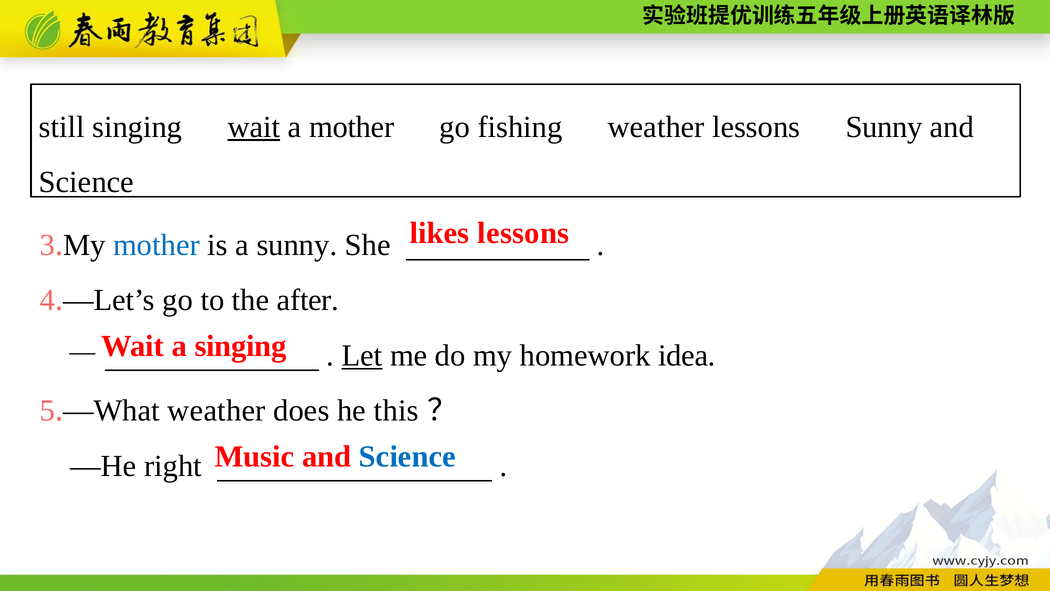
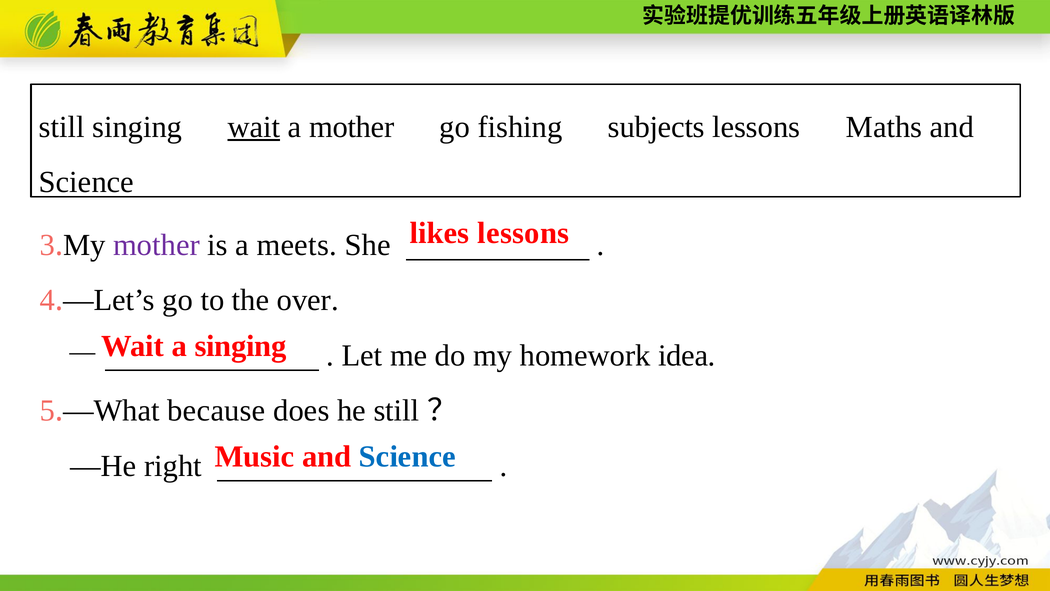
fishing weather: weather -> subjects (656, 127)
lessons Sunny: Sunny -> Maths (884, 127)
mother colour: blue -> purple (156, 245)
a sunny: sunny -> meets (297, 245)
after: after -> over (308, 300)
Let underline: present -> none (362, 355)
weather: weather -> because (216, 411)
he this: this -> still (396, 411)
